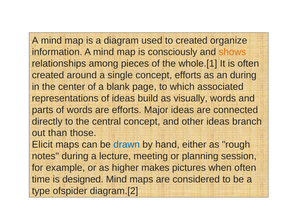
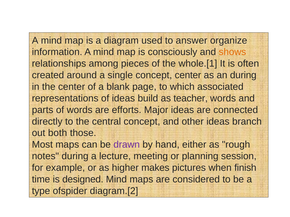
to created: created -> answer (192, 41)
concept efforts: efforts -> center (188, 75)
visually: visually -> teacher (191, 99)
than: than -> both (58, 133)
Elicit: Elicit -> Most (42, 145)
drawn colour: blue -> purple (127, 145)
when often: often -> finish (245, 168)
